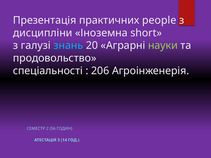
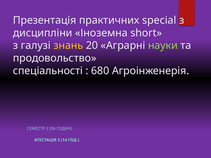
people: people -> special (159, 20)
знань colour: light blue -> yellow (68, 46)
206: 206 -> 680 (100, 71)
